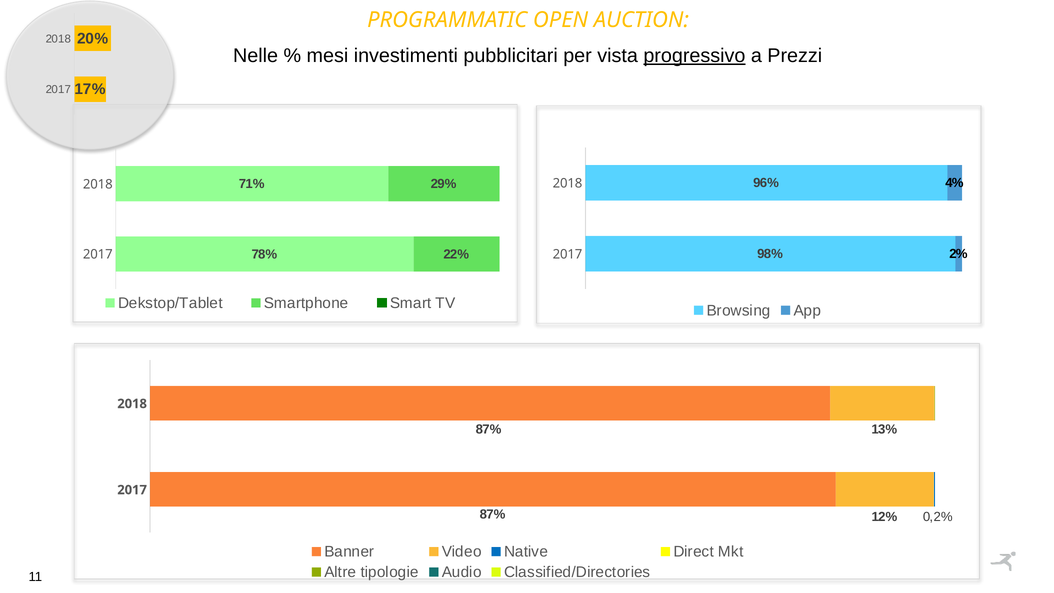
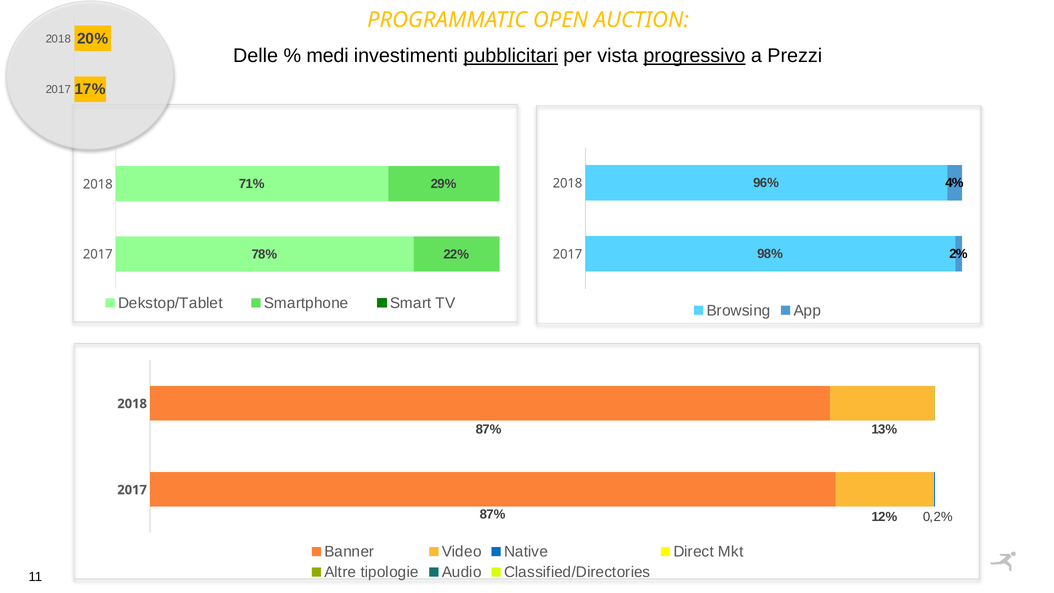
Nelle: Nelle -> Delle (256, 56)
mesi: mesi -> medi (328, 56)
pubblicitari underline: none -> present (511, 56)
